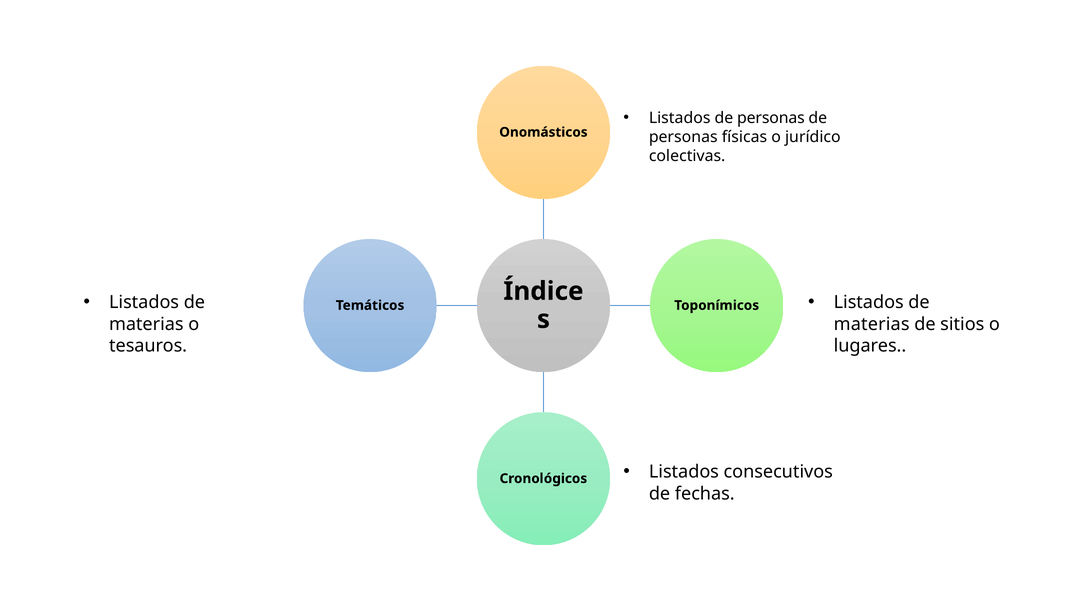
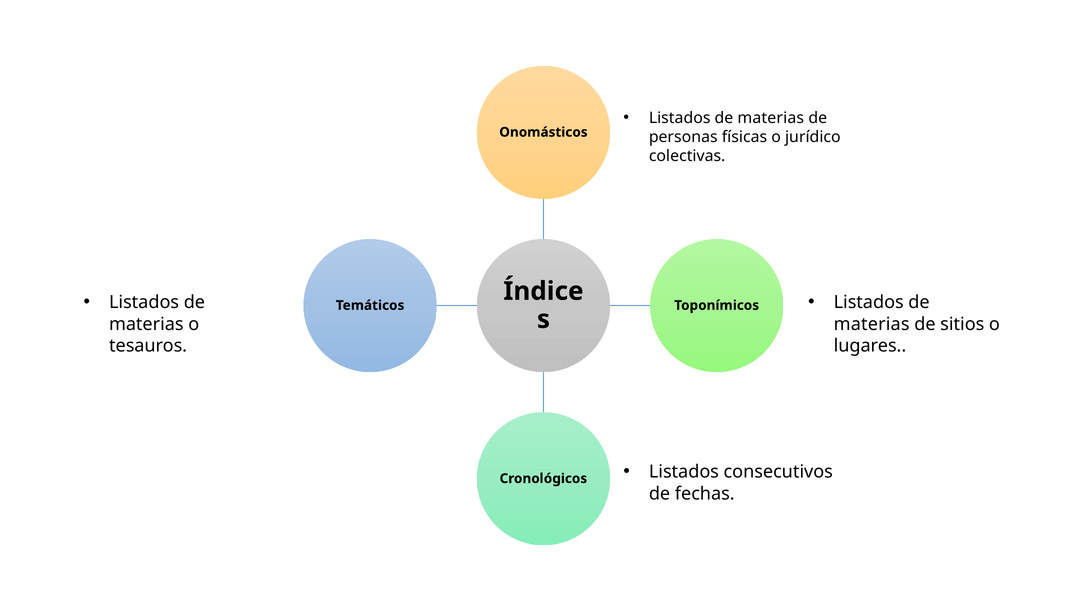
personas: personas -> materias (771, 118)
